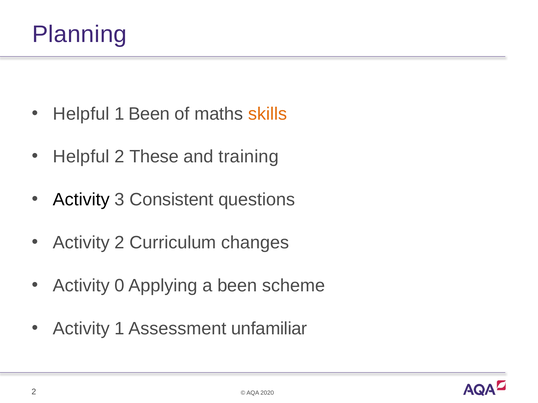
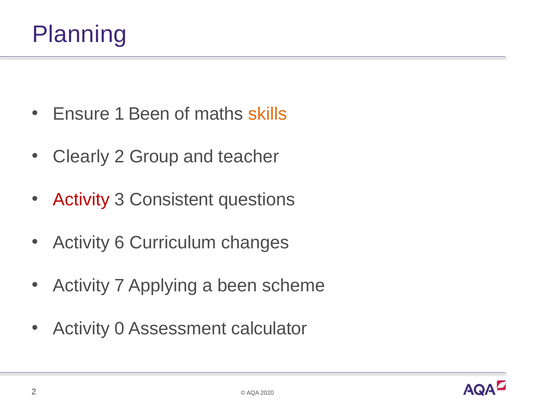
Helpful: Helpful -> Ensure (81, 114)
Helpful: Helpful -> Clearly (81, 157)
These: These -> Group (154, 157)
training: training -> teacher (249, 157)
Activity colour: black -> red (81, 200)
Activity 2: 2 -> 6 (120, 243)
0: 0 -> 7 (120, 286)
Activity 1: 1 -> 0 (120, 329)
unfamiliar: unfamiliar -> calculator (269, 329)
